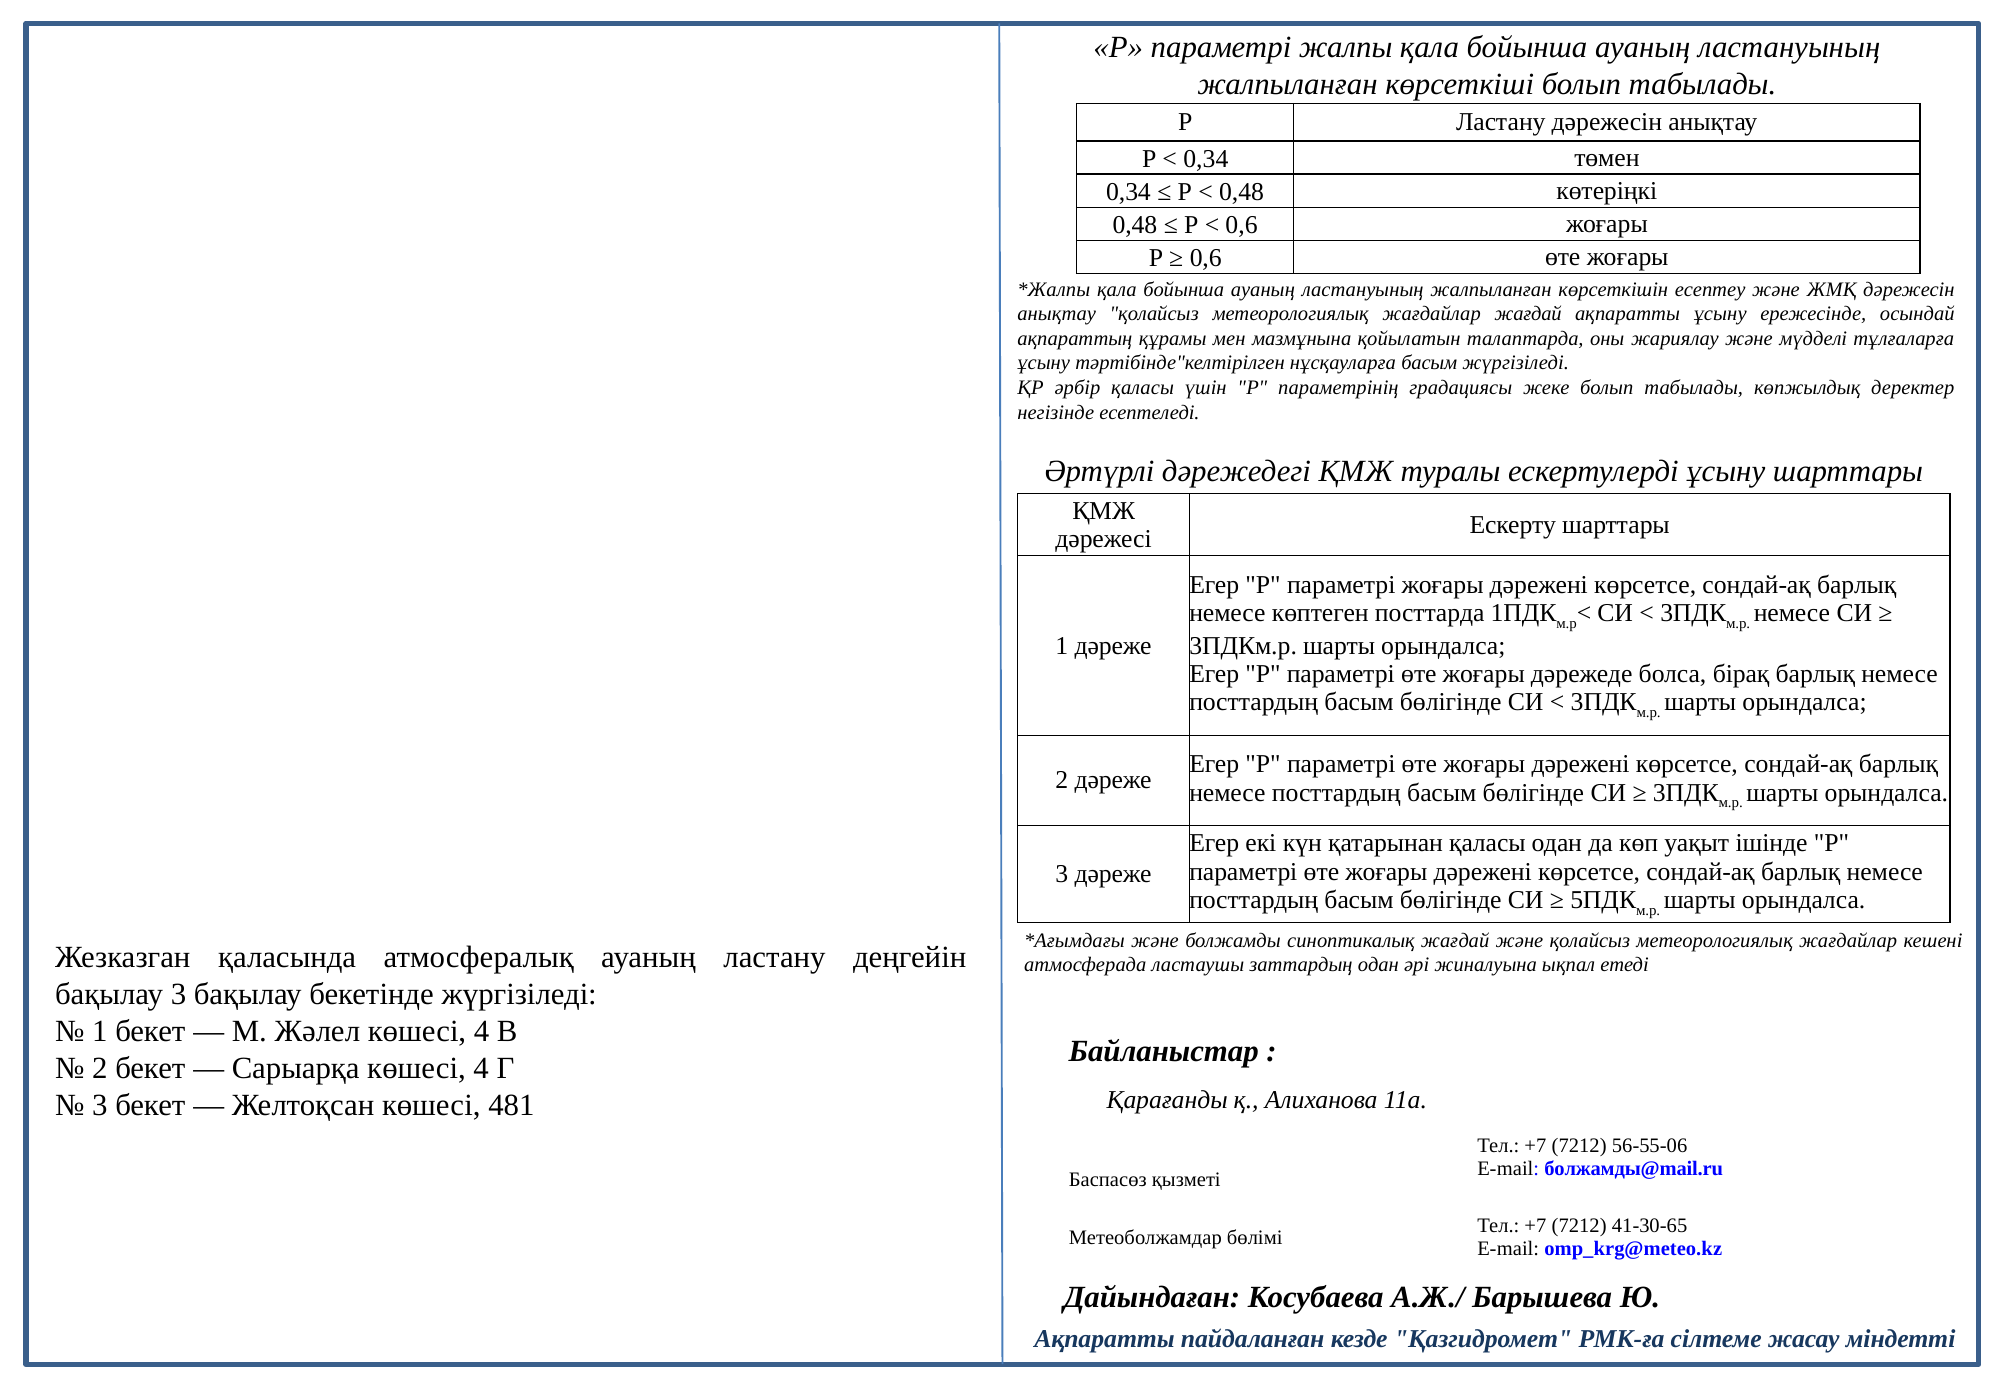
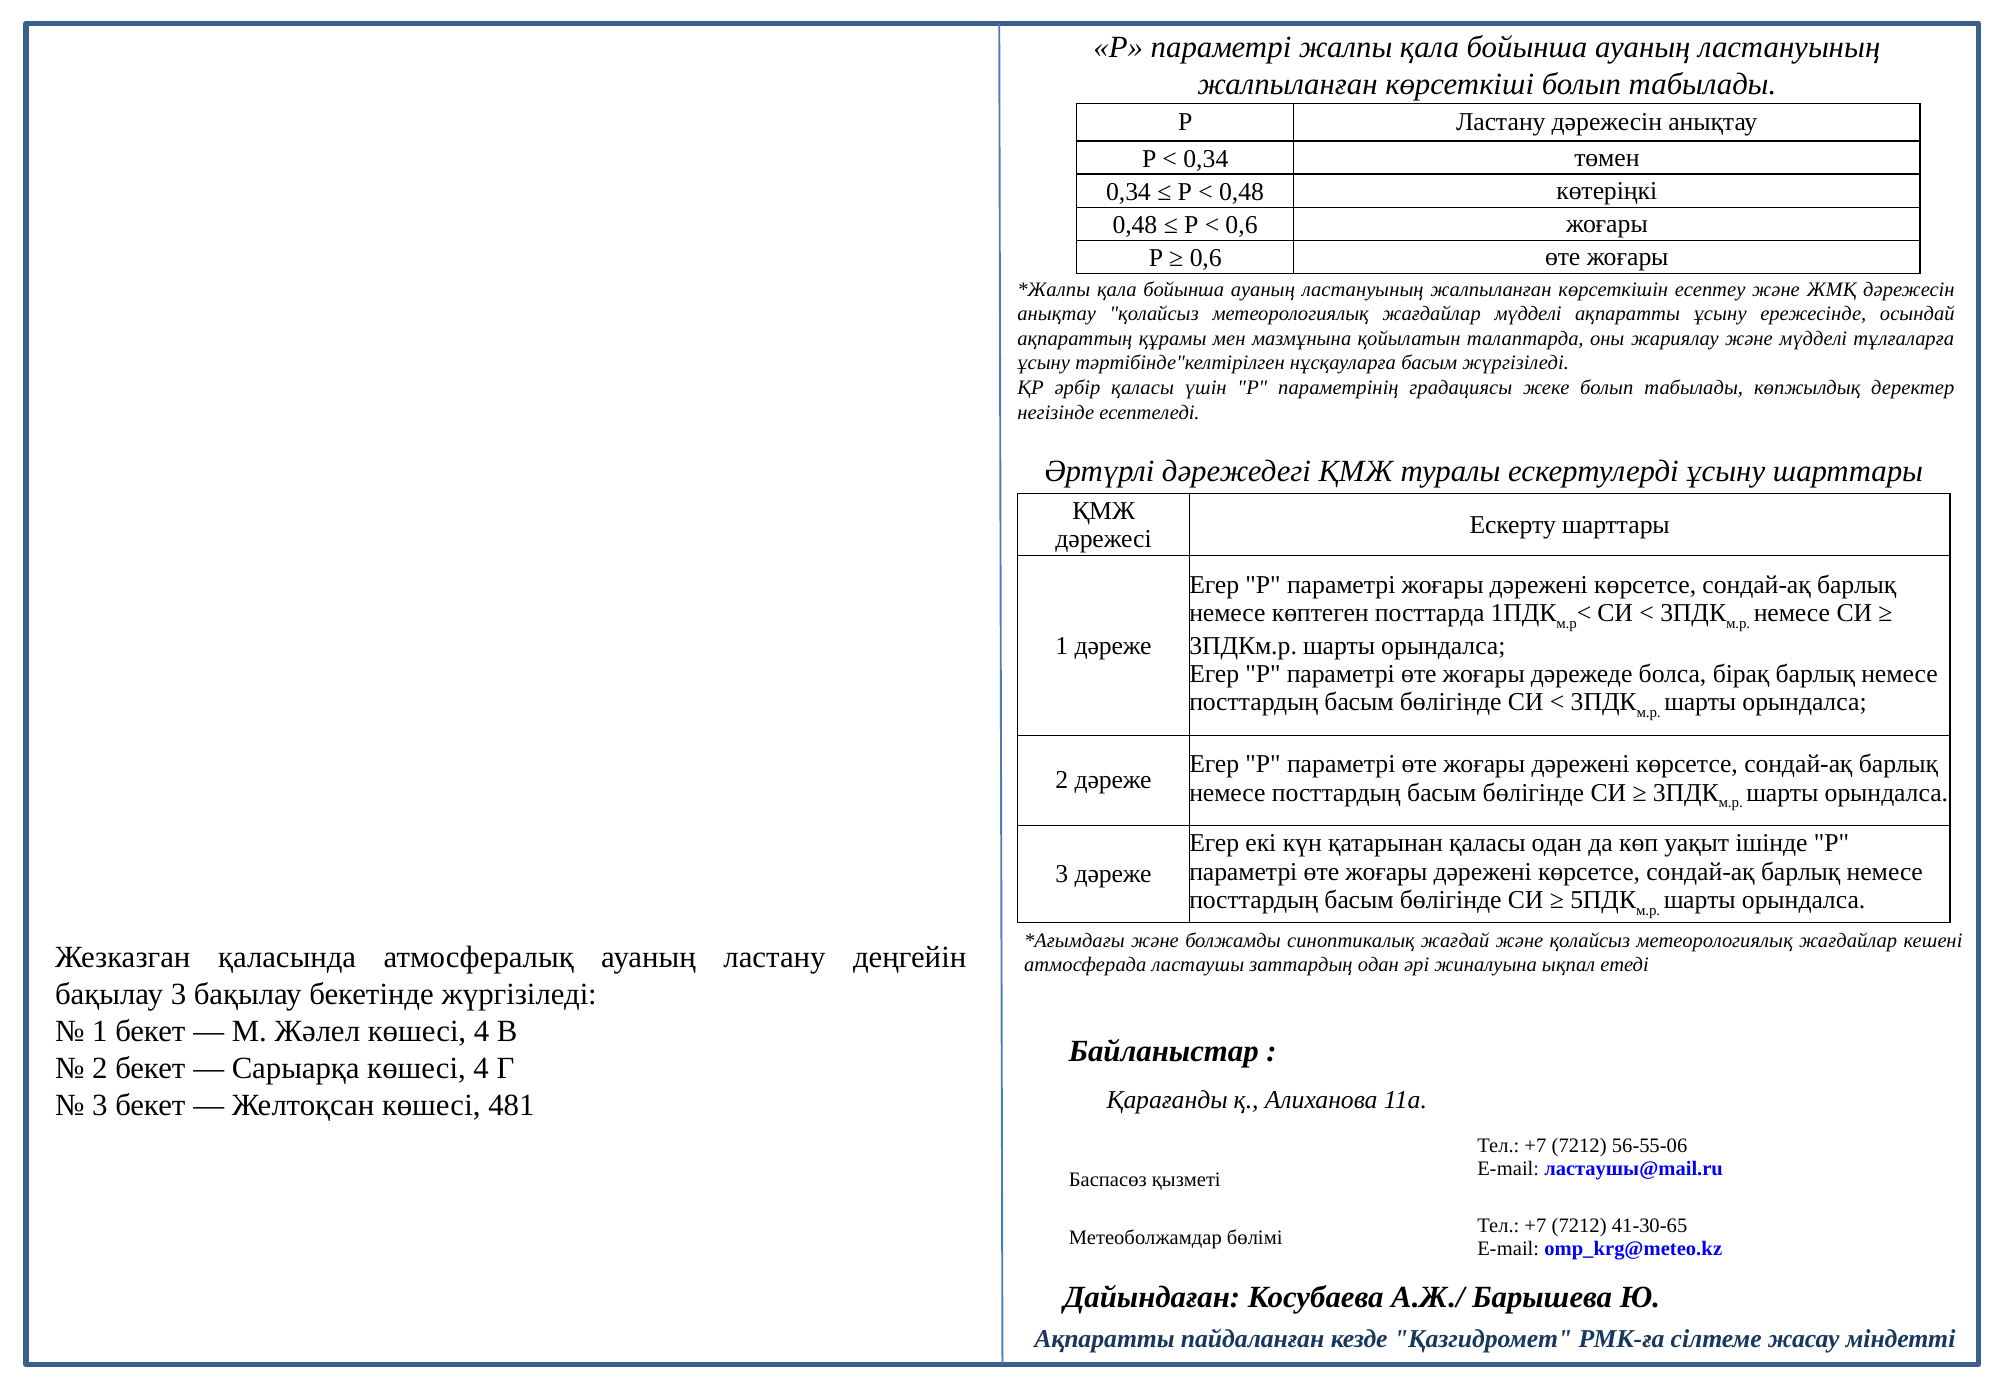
жағдайлар жағдай: жағдай -> мүдделі (1528, 314)
болжамды@mail.ru: болжамды@mail.ru -> ластаушы@mail.ru (1634, 1169)
